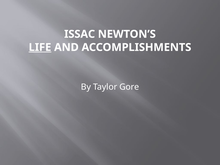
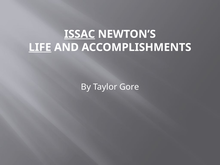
ISSAC underline: none -> present (80, 34)
